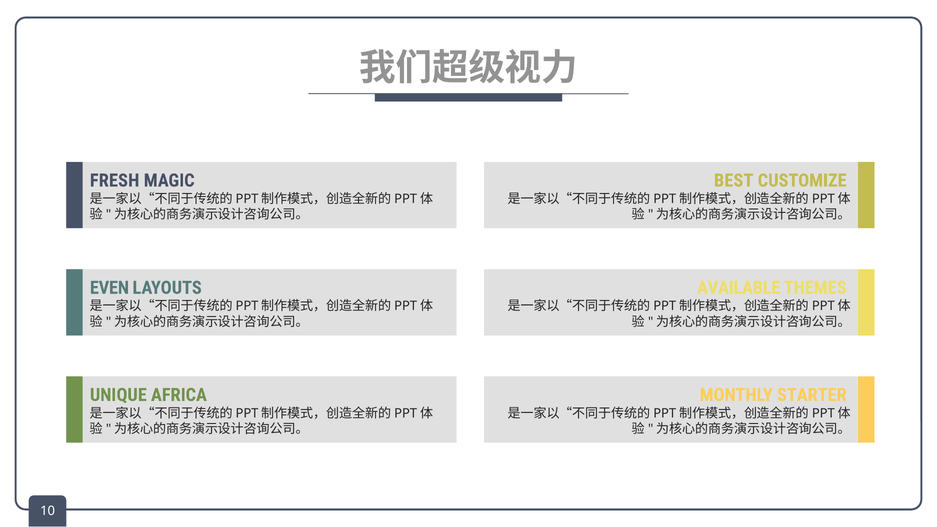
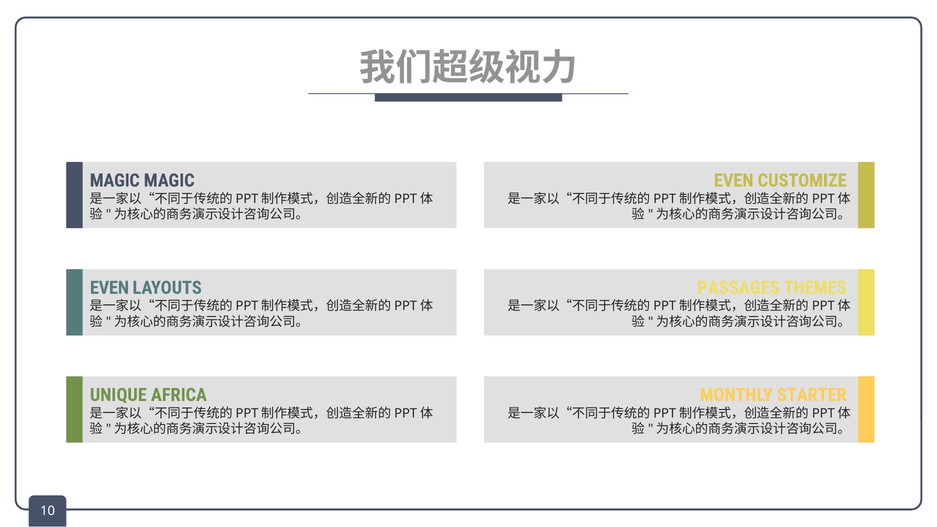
FRESH: FRESH -> MAGIC (115, 181)
BEST: BEST -> EVEN (734, 181)
AVAILABLE: AVAILABLE -> PASSAGES (738, 288)
